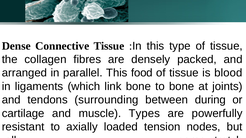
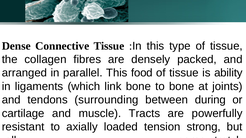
blood: blood -> ability (228, 73)
muscle Types: Types -> Tracts (144, 114)
tension nodes: nodes -> strong (204, 127)
